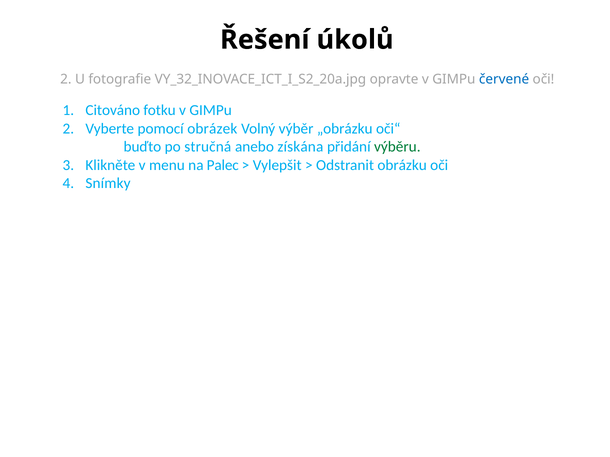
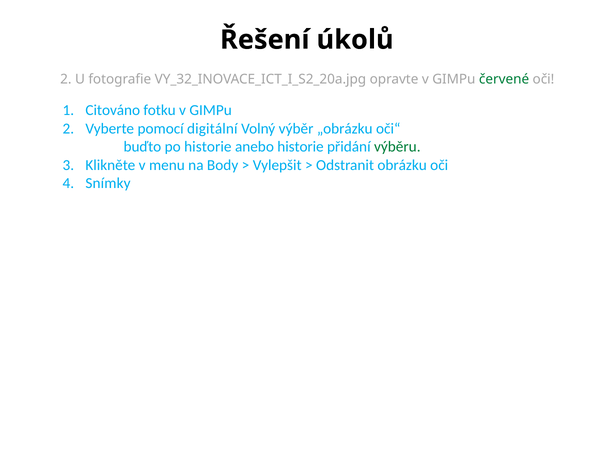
červené colour: blue -> green (504, 79)
obrázek: obrázek -> digitální (212, 129)
po stručná: stručná -> historie (208, 147)
anebo získána: získána -> historie (300, 147)
Palec: Palec -> Body (223, 165)
